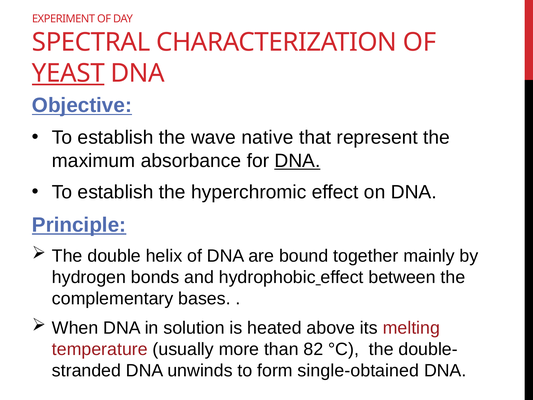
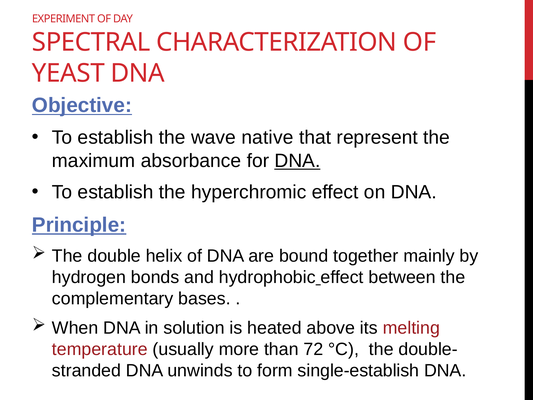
YEAST underline: present -> none (68, 73)
82: 82 -> 72 (313, 349)
single-obtained: single-obtained -> single-establish (358, 370)
